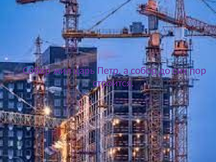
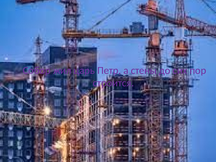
а собор: собор -> стены (144, 70)
